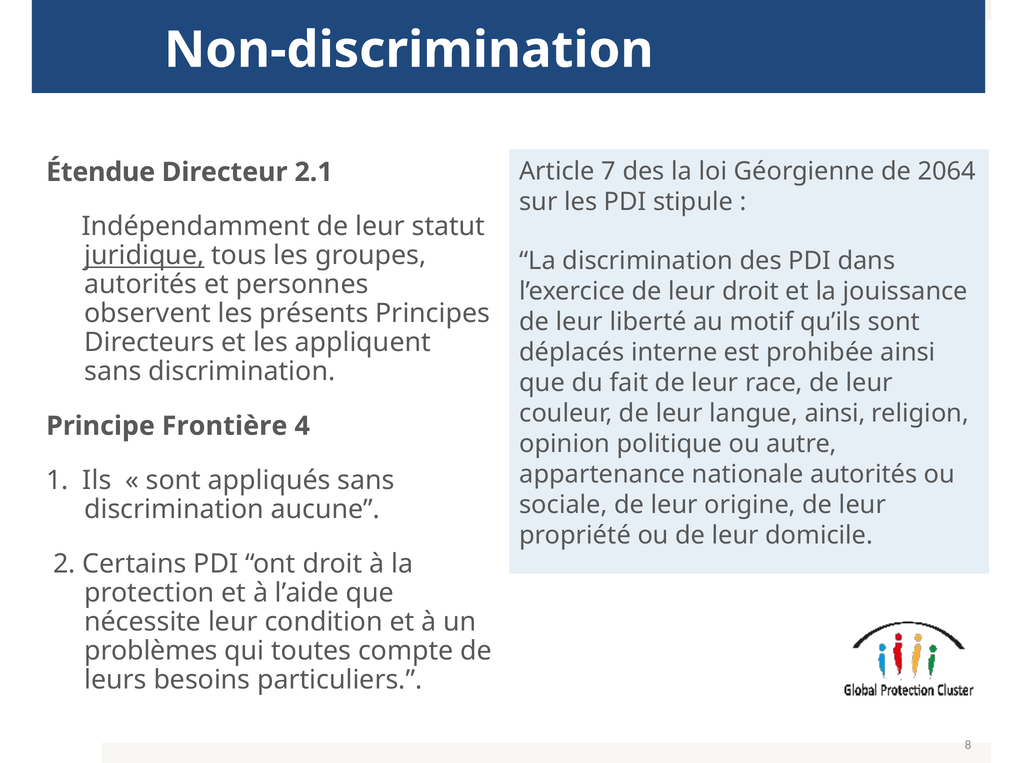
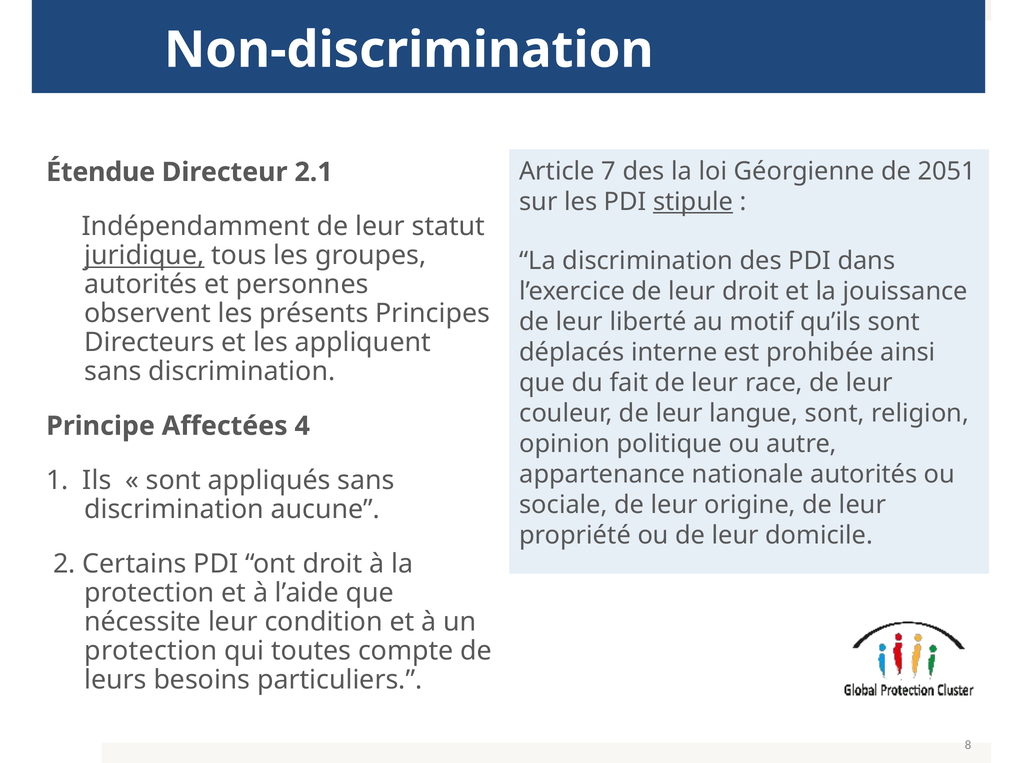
2064: 2064 -> 2051 (947, 171)
stipule underline: none -> present (693, 202)
langue ainsi: ainsi -> sont (835, 413)
Frontière: Frontière -> Affectées (225, 426)
problèmes: problèmes -> protection (151, 651)
